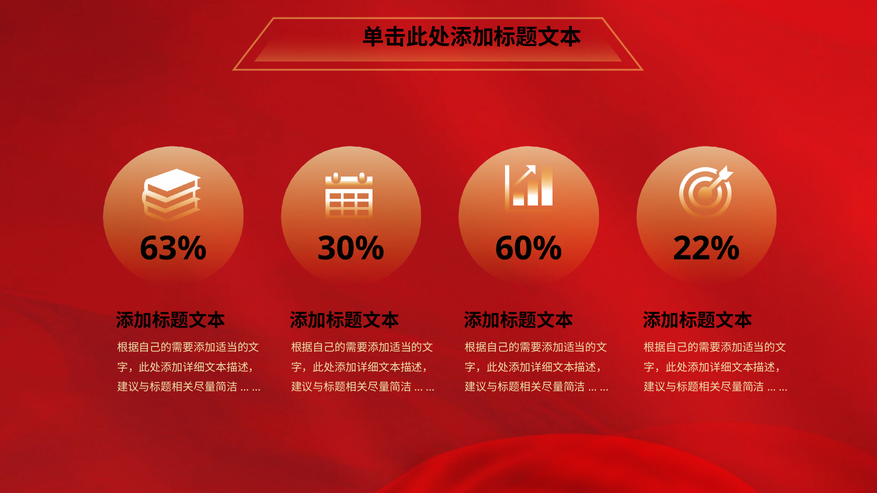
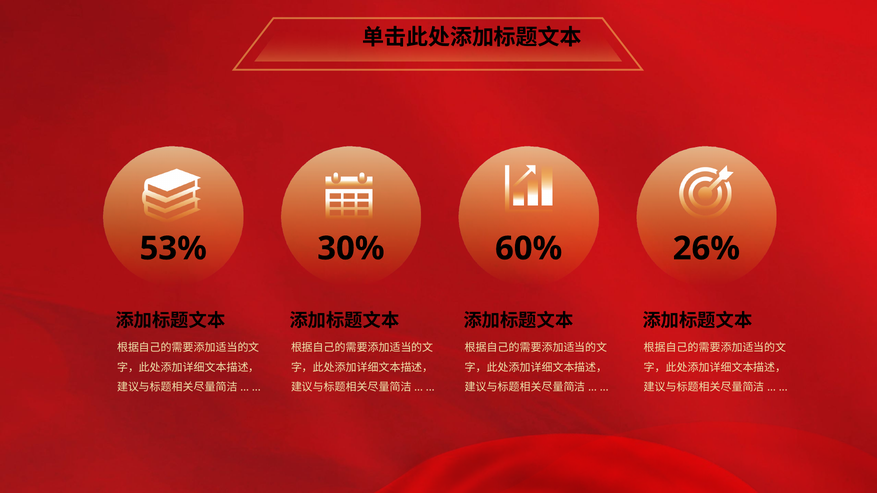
63%: 63% -> 53% (173, 249)
22%: 22% -> 26% (706, 249)
